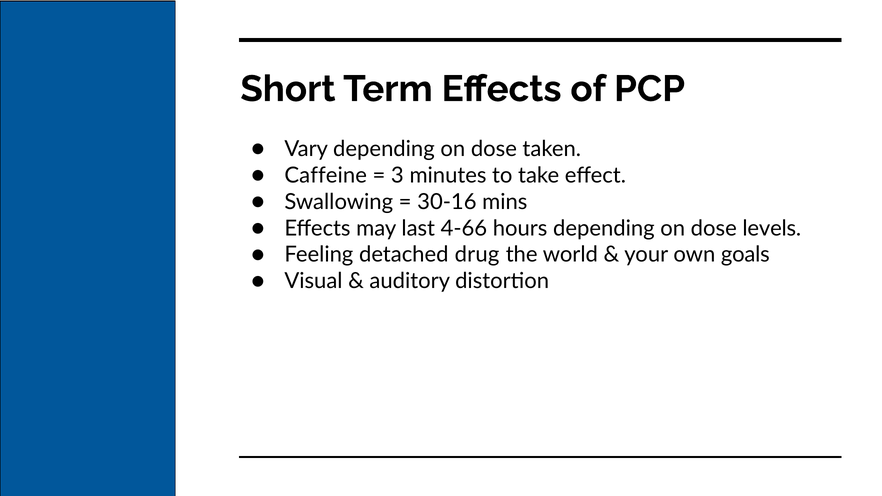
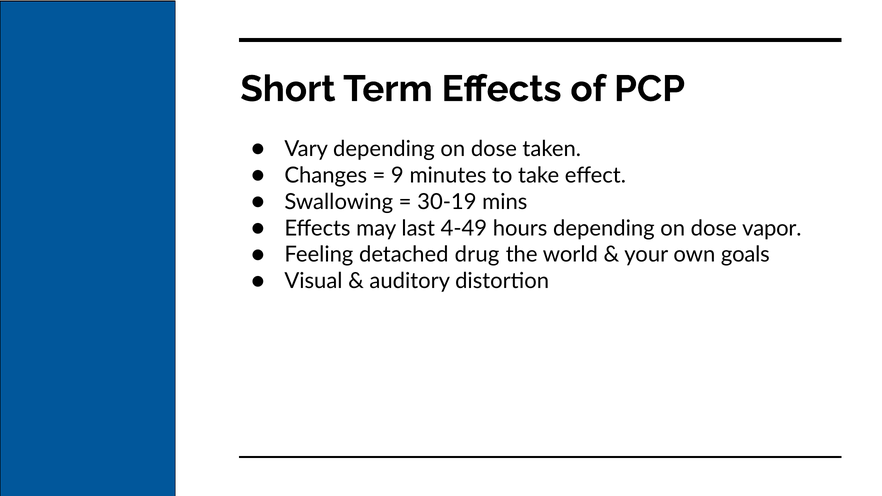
Caffeine: Caffeine -> Changes (326, 175)
3: 3 -> 9 (397, 175)
30-16: 30-16 -> 30-19 (447, 202)
4-66: 4-66 -> 4-49 (464, 228)
levels: levels -> vapor (772, 228)
